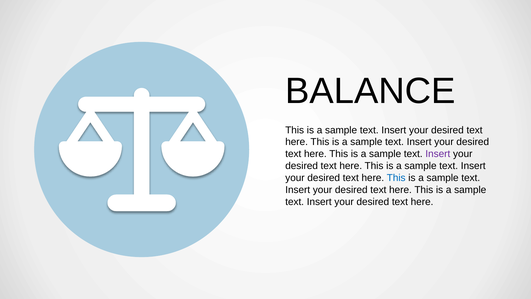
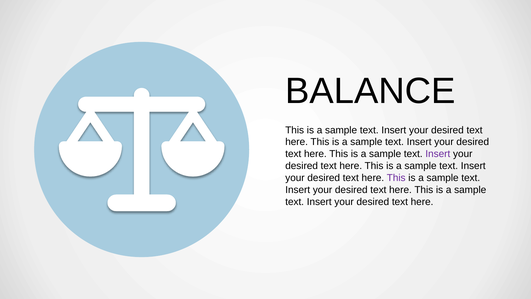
This colour: blue -> purple (396, 178)
